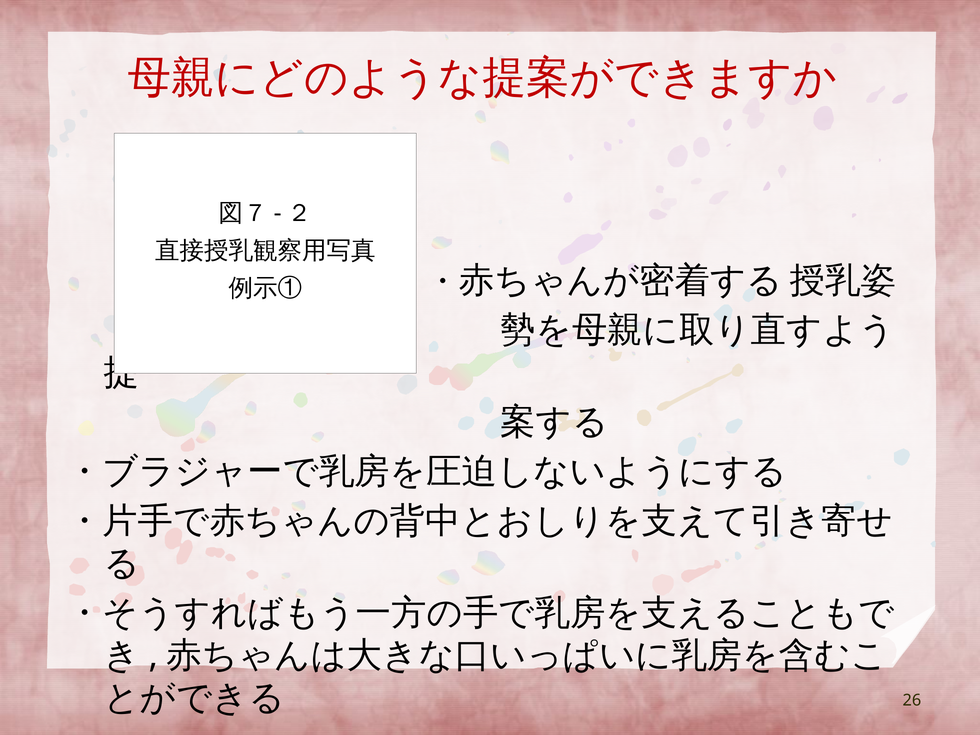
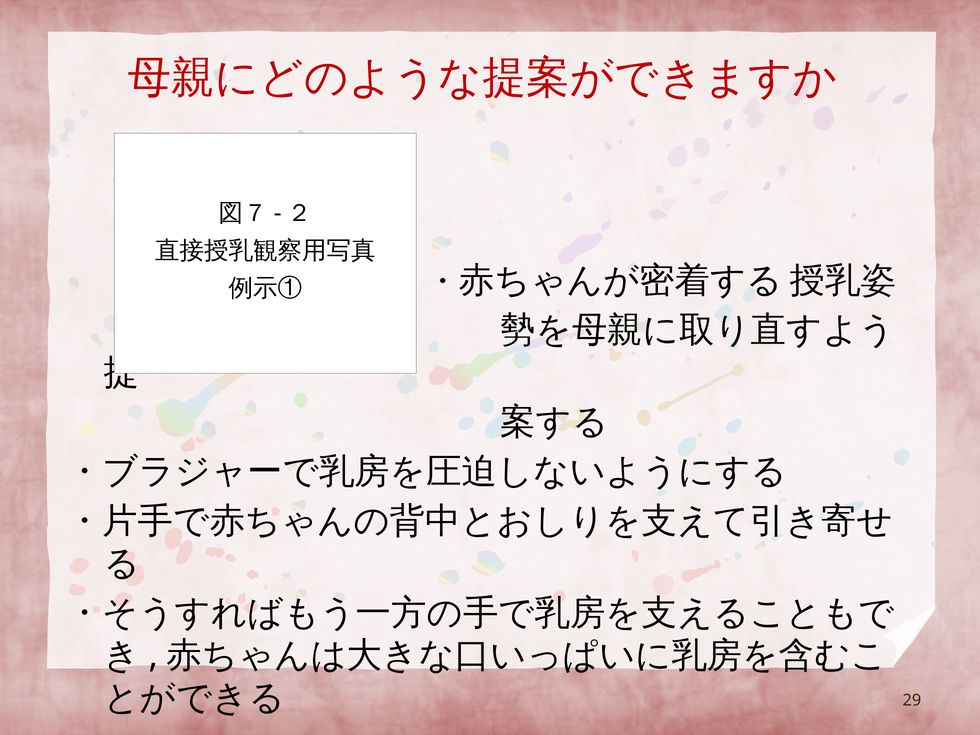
26: 26 -> 29 (912, 701)
